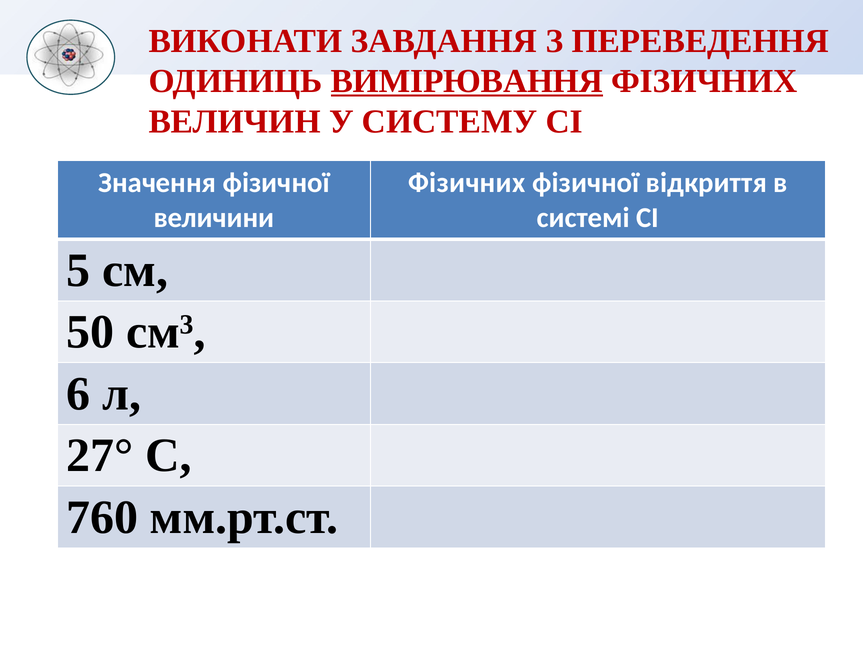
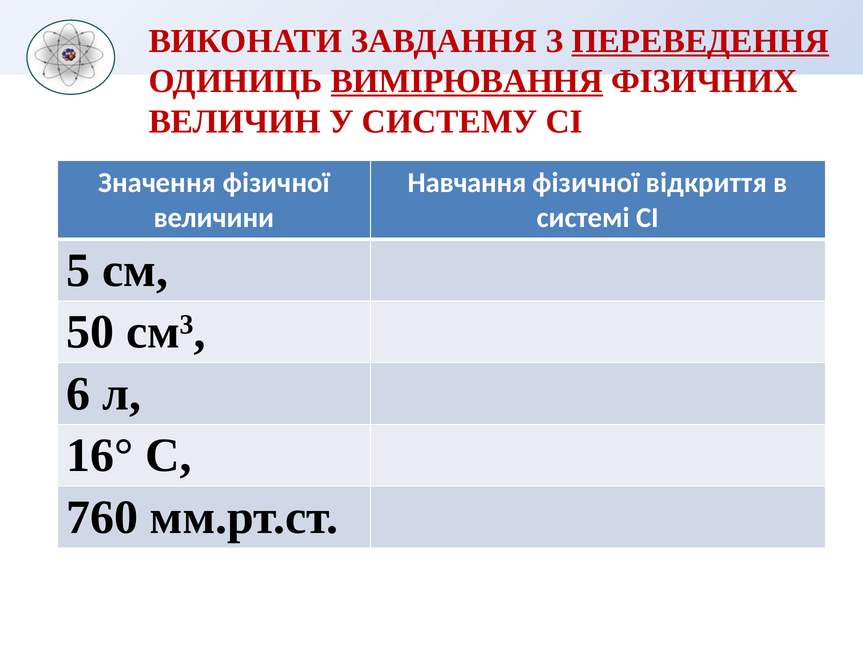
ПЕРЕВЕДЕННЯ underline: none -> present (700, 41)
Фізичних: Фізичних -> Навчання (467, 183)
27°: 27° -> 16° (100, 456)
